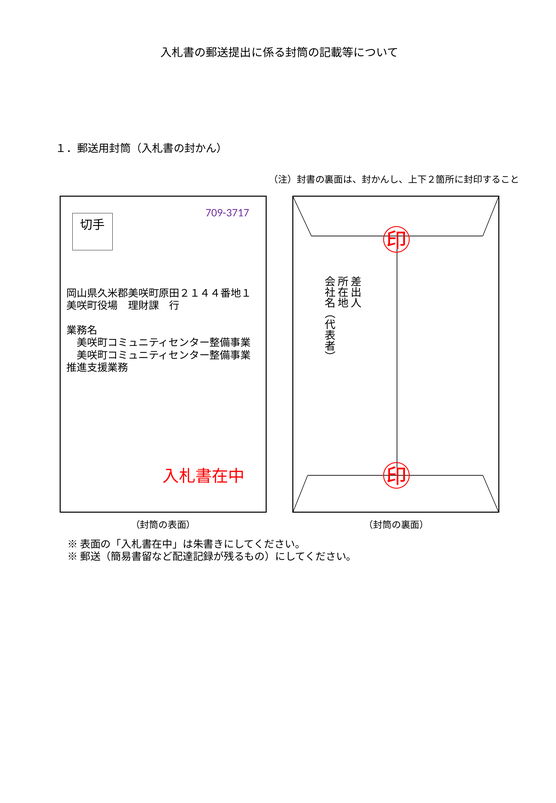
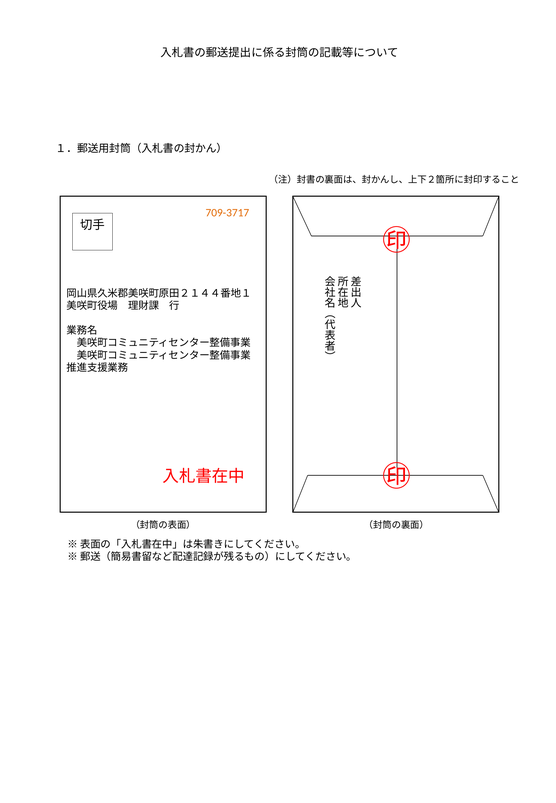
709-3717 colour: purple -> orange (227, 213)
